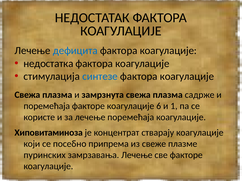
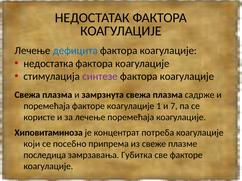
синтезе colour: blue -> purple (100, 77)
6: 6 -> 1 (159, 106)
1: 1 -> 7 (174, 106)
стварају: стварају -> потреба (158, 133)
пуринских: пуринских -> последица (45, 155)
замрзавања Лечење: Лечење -> Губитка (137, 155)
